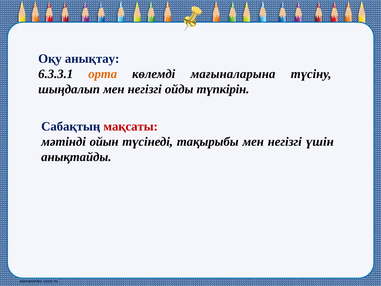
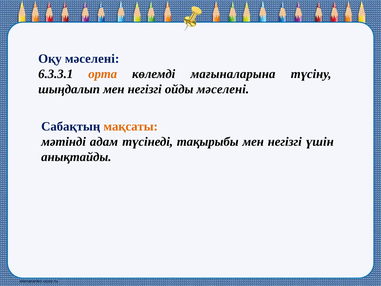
Оқу анықтау: анықтау -> мәселені (92, 59)
ойды түпкірін: түпкірін -> мәселені (223, 89)
мақсаты colour: red -> orange (131, 126)
ойын: ойын -> адам (104, 141)
